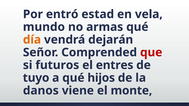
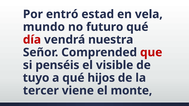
armas: armas -> futuro (105, 27)
día colour: orange -> red (32, 40)
dejarán: dejarán -> nuestra (111, 40)
futuros: futuros -> penséis (57, 65)
entres: entres -> visible (115, 65)
danos: danos -> tercer (41, 91)
